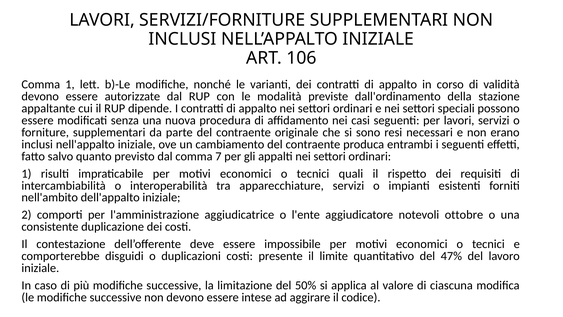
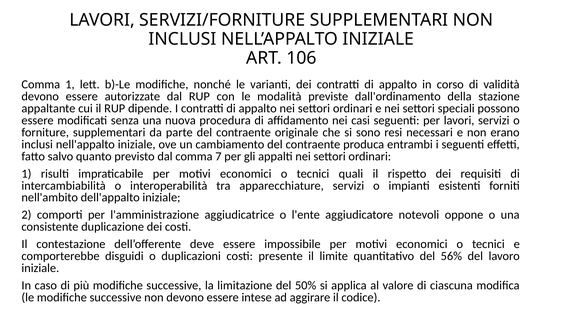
ottobre: ottobre -> oppone (464, 215)
47%: 47% -> 56% (451, 256)
